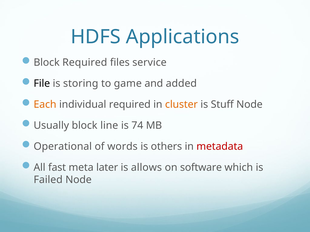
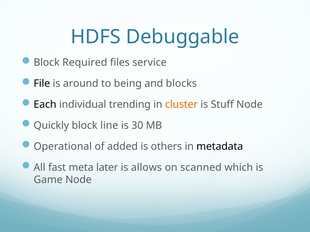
Applications: Applications -> Debuggable (183, 37)
storing: storing -> around (81, 84)
game: game -> being (128, 84)
added: added -> blocks (181, 84)
Each colour: orange -> black (45, 105)
individual required: required -> trending (130, 105)
Usually: Usually -> Quickly (51, 126)
74: 74 -> 30 (137, 126)
words: words -> added (123, 147)
metadata colour: red -> black (220, 147)
software: software -> scanned (201, 168)
Failed: Failed -> Game (48, 180)
